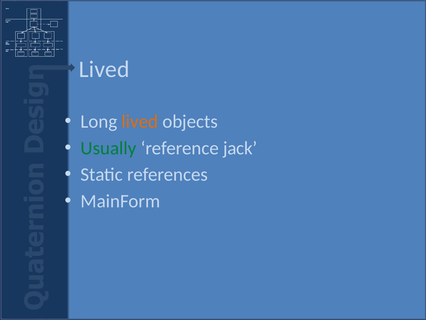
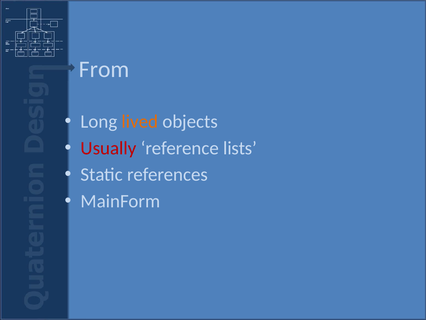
Lived: Lived -> From (104, 69)
Usually colour: green -> red (108, 148)
jack: jack -> lists (240, 148)
